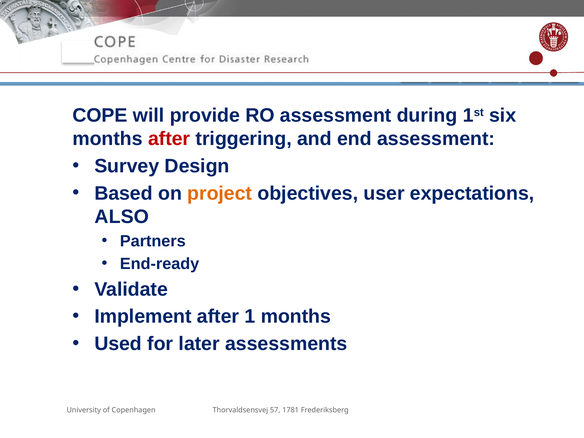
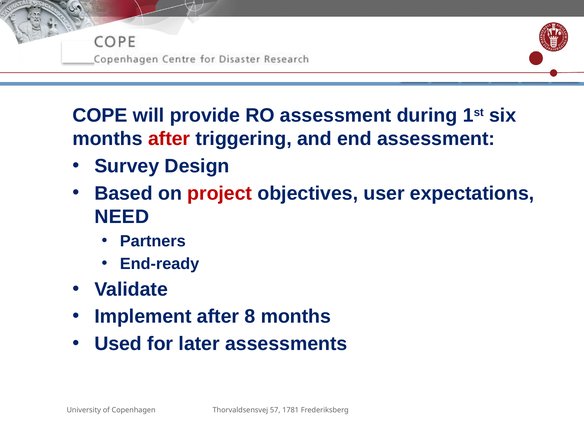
project colour: orange -> red (220, 193)
ALSO: ALSO -> NEED (122, 217)
1: 1 -> 8 (250, 317)
